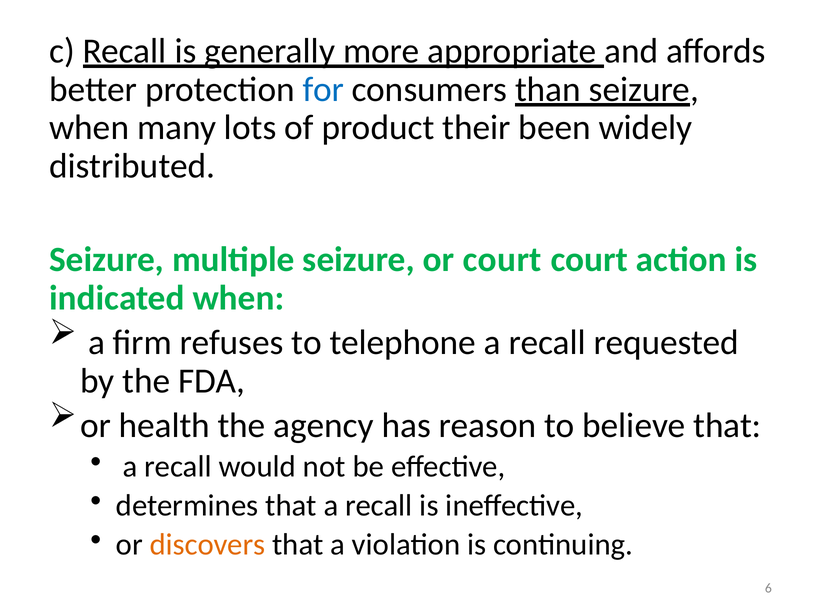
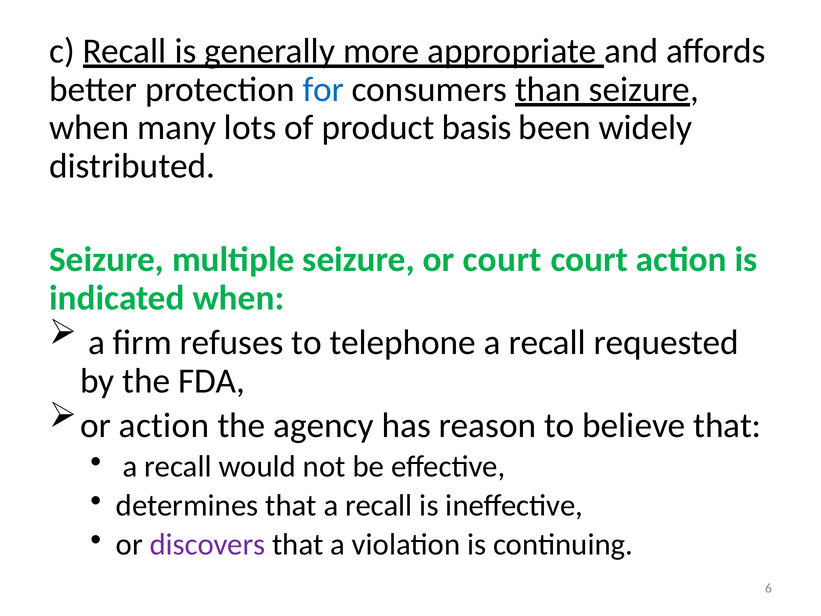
their: their -> basis (477, 128)
or health: health -> action (164, 426)
discovers colour: orange -> purple (208, 545)
